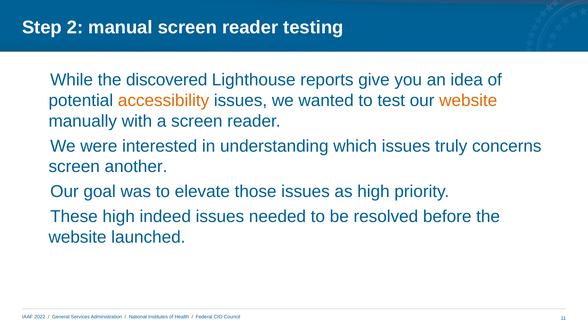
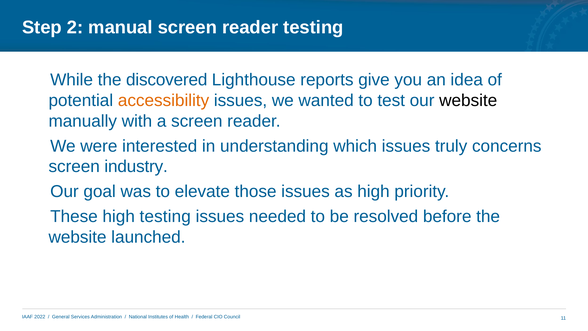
website colour: orange -> black (468, 100)
another: another -> industry (136, 167)
high indeed: indeed -> testing (165, 216)
